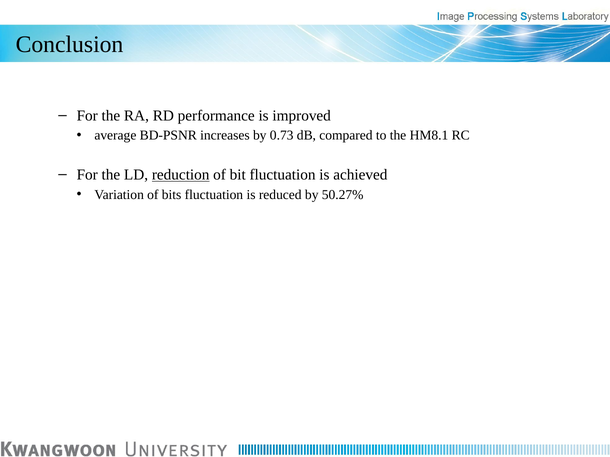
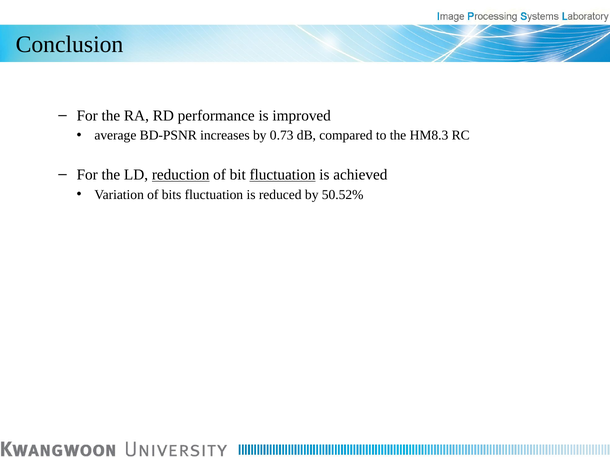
HM8.1: HM8.1 -> HM8.3 (429, 135)
fluctuation underline: none -> present (283, 175)
50.27%: 50.27% -> 50.52% (343, 195)
